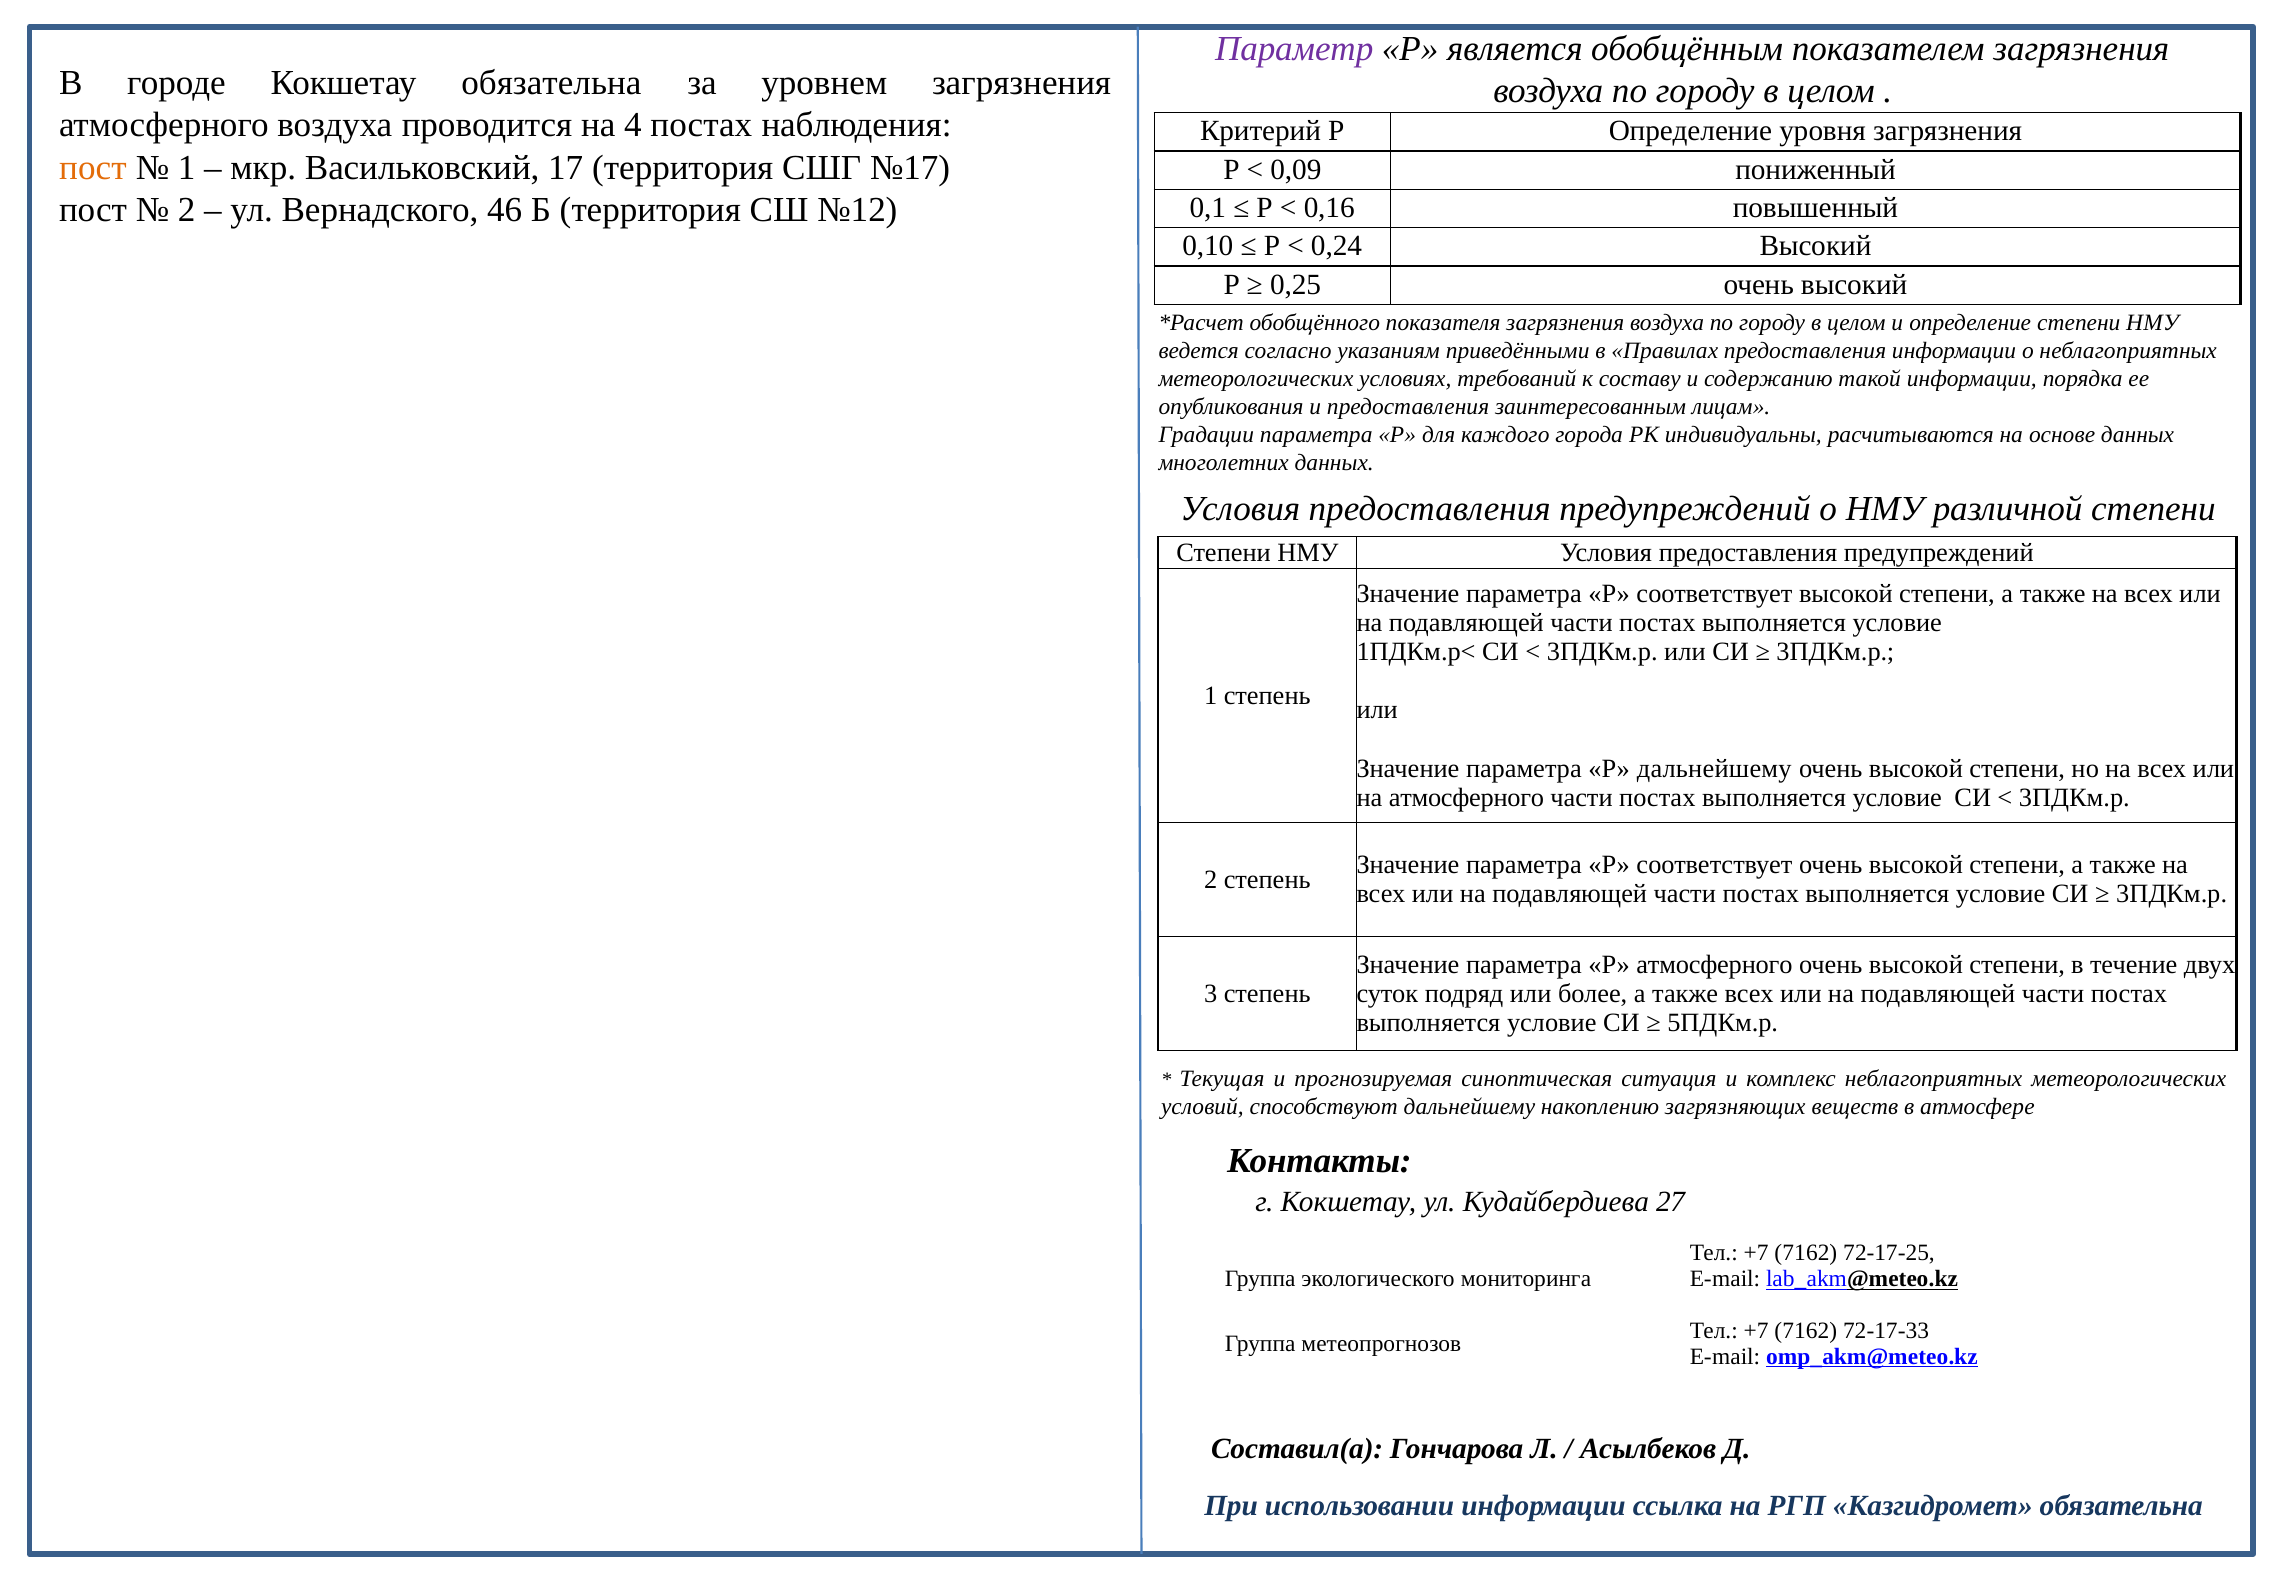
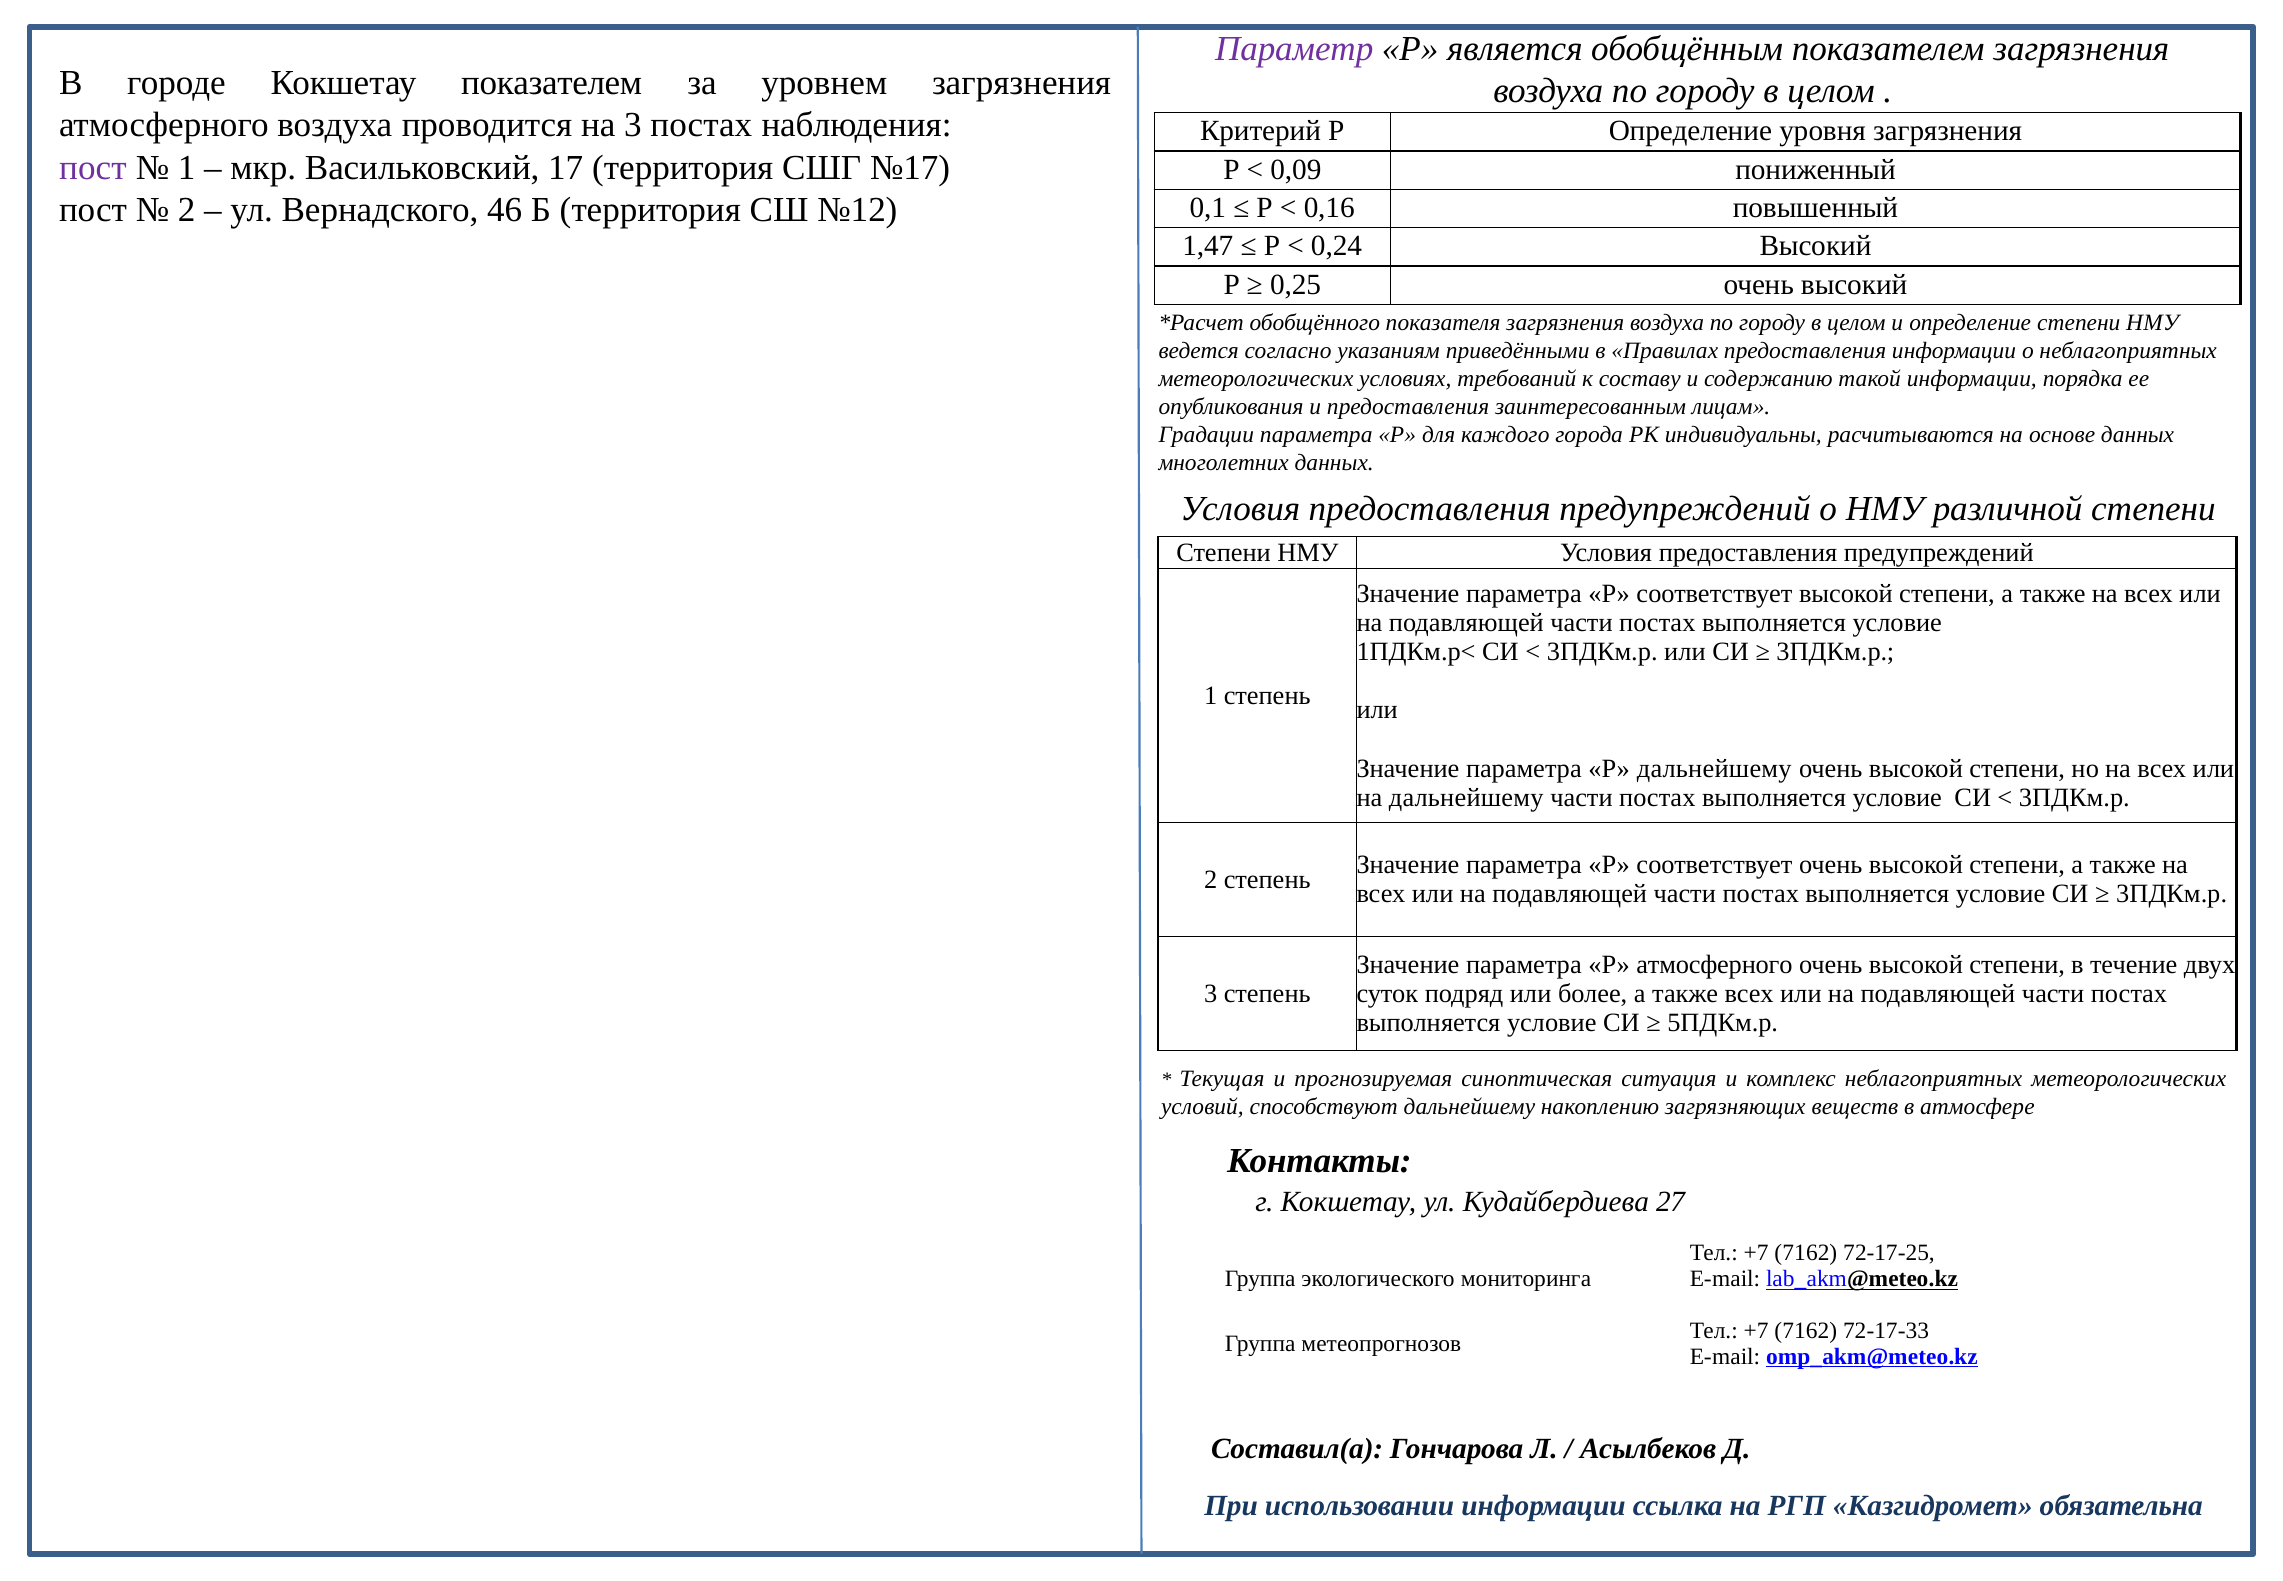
Кокшетау обязательна: обязательна -> показателем (552, 83)
на 4: 4 -> 3 (633, 125)
пост colour: orange -> purple (93, 167)
0,10: 0,10 -> 1,47 (1208, 246)
на атмосферного: атмосферного -> дальнейшему (1466, 798)
